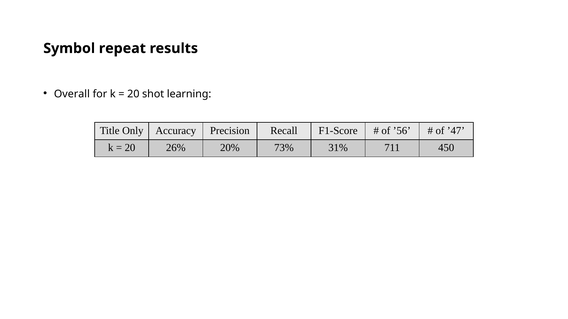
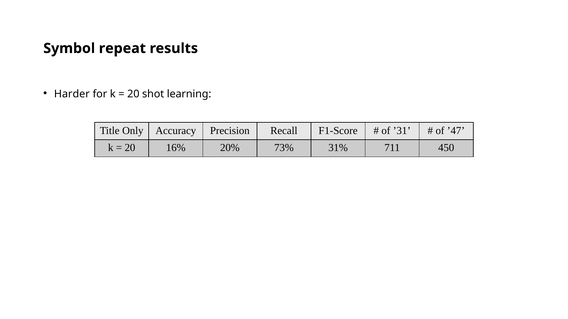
Overall: Overall -> Harder (72, 94)
’56: ’56 -> ’31 (402, 131)
26%: 26% -> 16% (176, 148)
